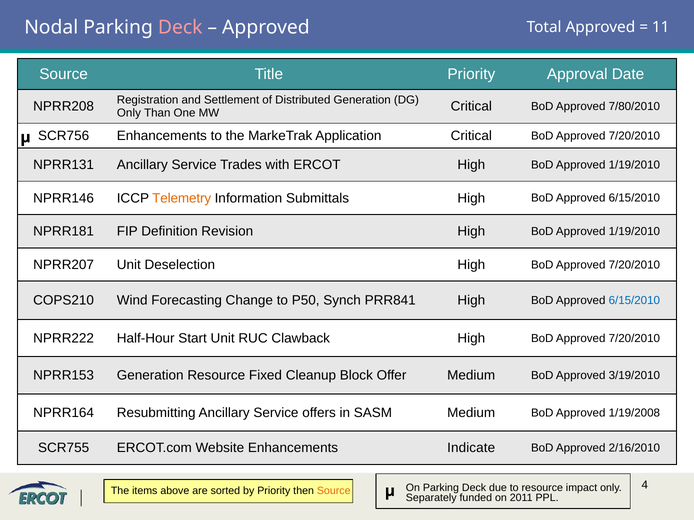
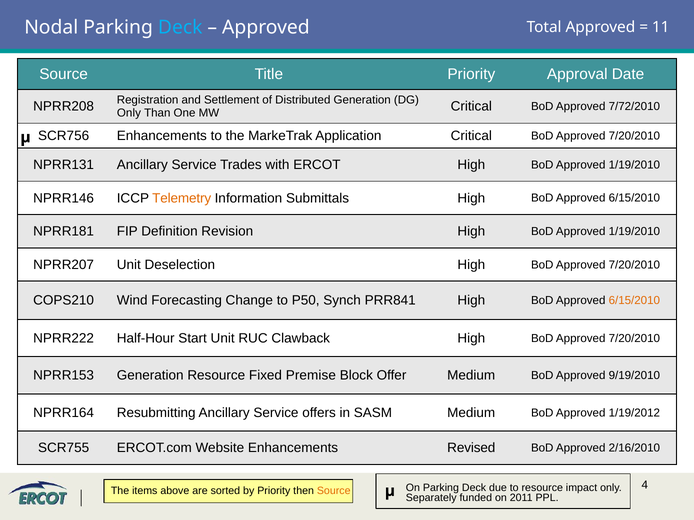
Deck colour: pink -> light blue (180, 27)
7/80/2010: 7/80/2010 -> 7/72/2010 (634, 107)
6/15/2010 colour: blue -> orange (634, 301)
Cleanup: Cleanup -> Premise (311, 376)
3/19/2010: 3/19/2010 -> 9/19/2010 (634, 376)
1/19/2008: 1/19/2008 -> 1/19/2012 (634, 413)
Indicate: Indicate -> Revised (471, 448)
